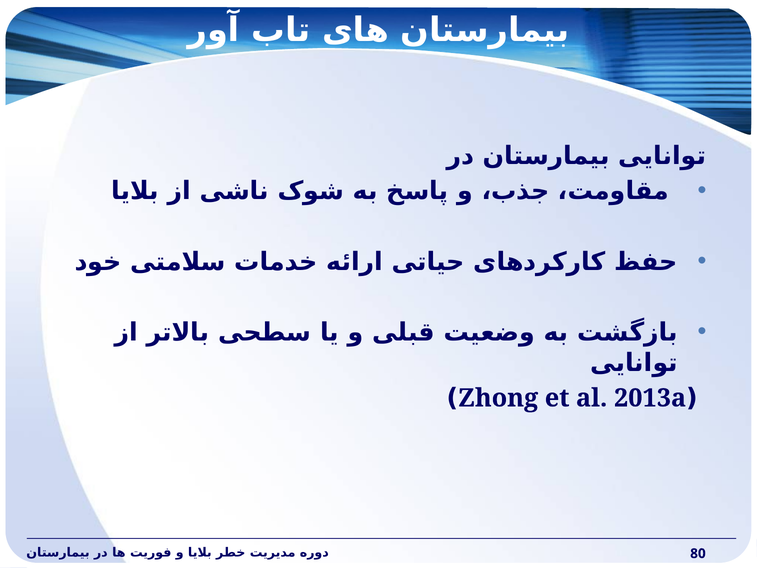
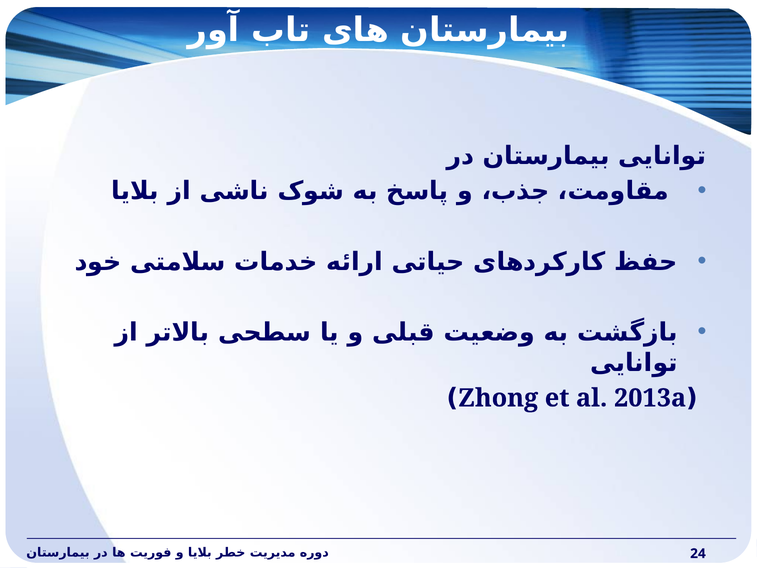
80: 80 -> 24 (698, 553)
